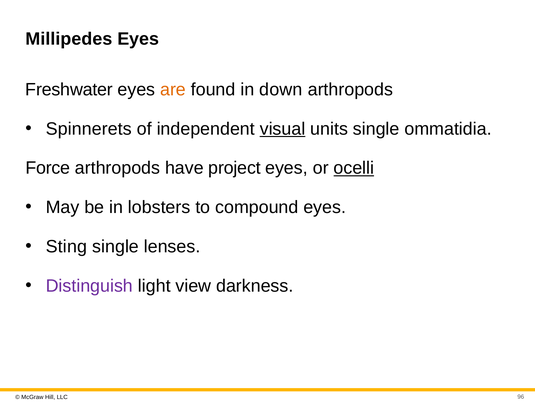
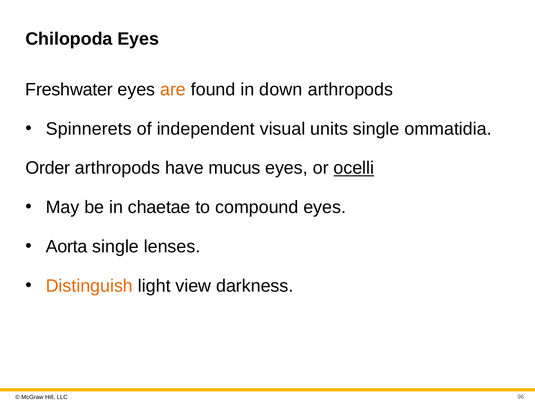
Millipedes: Millipedes -> Chilopoda (69, 39)
visual underline: present -> none (283, 129)
Force: Force -> Order (48, 168)
project: project -> mucus (235, 168)
lobsters: lobsters -> chaetae (159, 207)
Sting: Sting -> Aorta (67, 246)
Distinguish colour: purple -> orange (89, 285)
